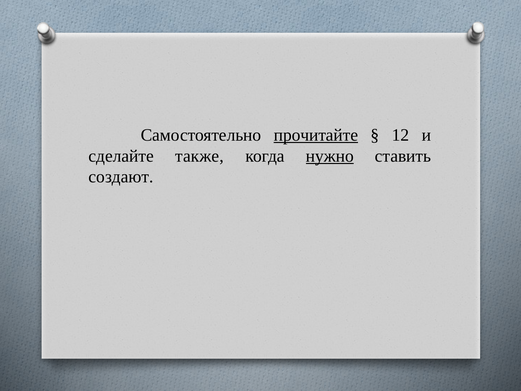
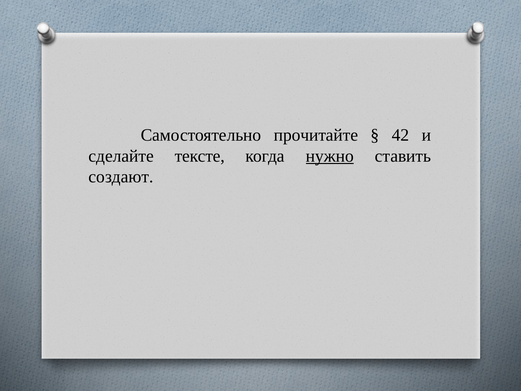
прочитайте underline: present -> none (316, 135)
12: 12 -> 42 (401, 135)
также: также -> тексте (200, 156)
